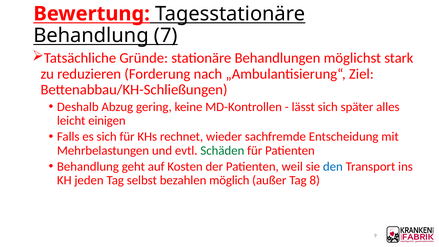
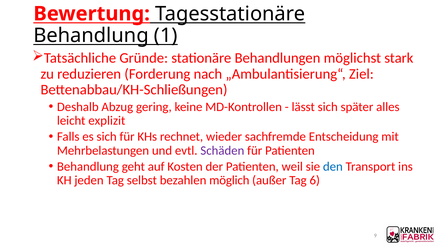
7: 7 -> 1 (166, 35)
einigen: einigen -> explizit (107, 121)
Schäden colour: green -> purple (222, 150)
8: 8 -> 6 (315, 180)
